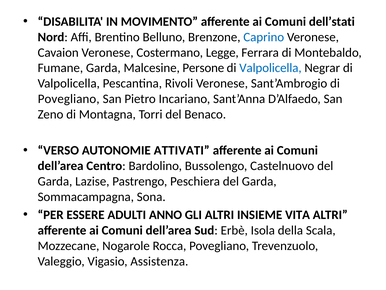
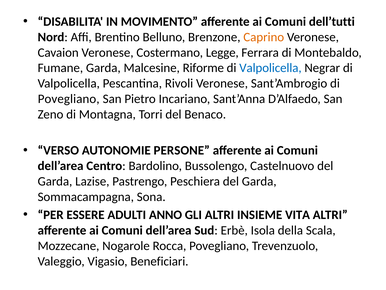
dell’stati: dell’stati -> dell’tutti (332, 22)
Caprino colour: blue -> orange (264, 37)
Persone: Persone -> Riforme (203, 68)
ATTIVATI: ATTIVATI -> PERSONE (182, 150)
Assistenza: Assistenza -> Beneficiari (159, 261)
